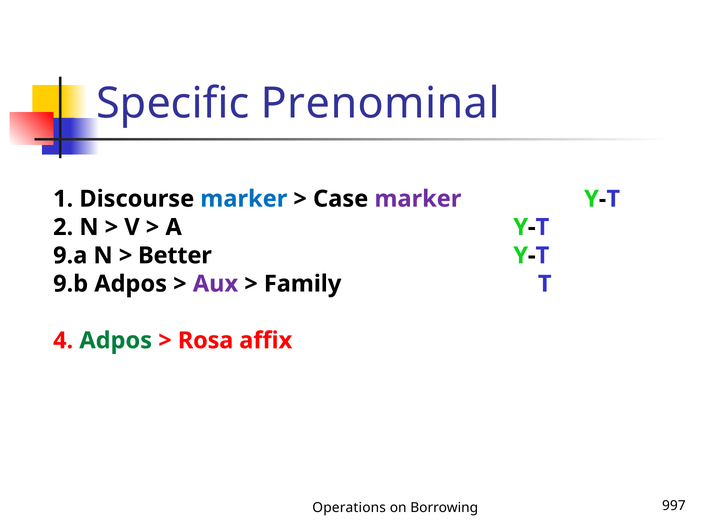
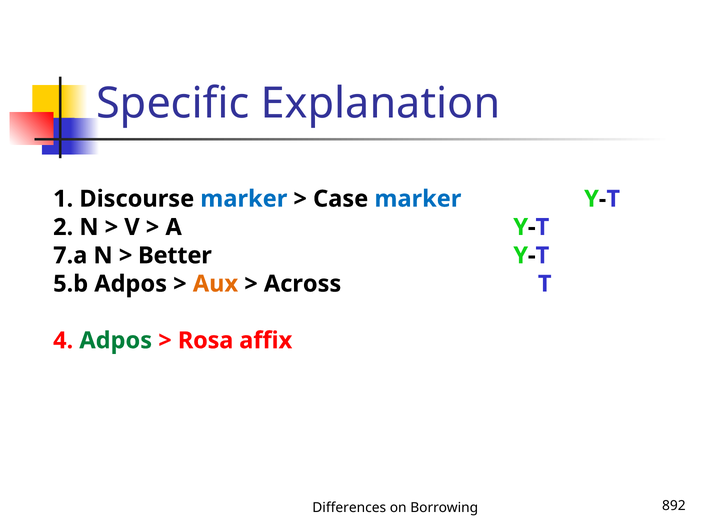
Prenominal: Prenominal -> Explanation (381, 103)
marker colour: purple -> blue (418, 199)
9.a: 9.a -> 7.a (70, 256)
9.b: 9.b -> 5.b (71, 284)
Aux colour: purple -> orange (215, 284)
Family: Family -> Across (303, 284)
Operations: Operations -> Differences (349, 508)
997: 997 -> 892 (674, 506)
